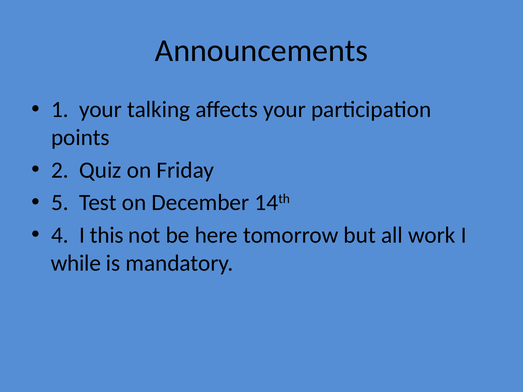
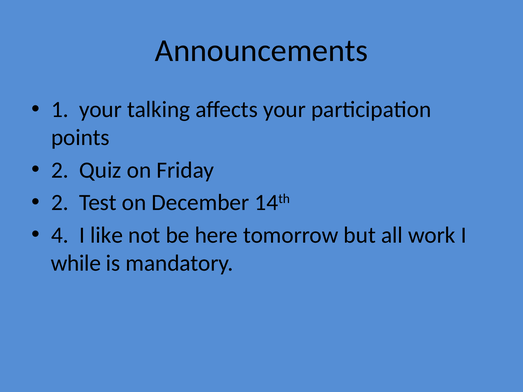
5: 5 -> 2 (60, 203)
this: this -> like (107, 235)
